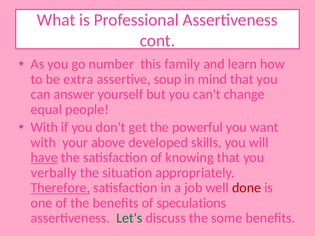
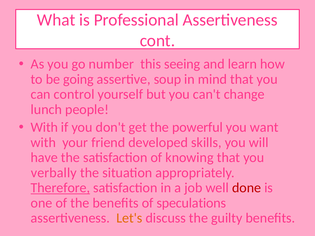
family: family -> seeing (182, 64)
extra: extra -> going (78, 79)
answer: answer -> control (74, 94)
equal: equal -> lunch (46, 110)
above: above -> friend (108, 143)
have underline: present -> none (44, 158)
Let's colour: green -> orange (129, 218)
some: some -> guilty (227, 218)
